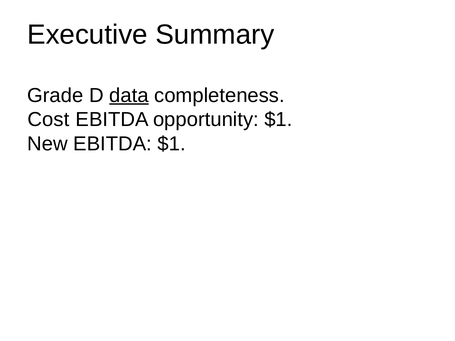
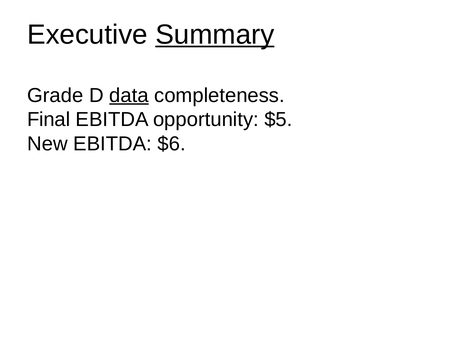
Summary underline: none -> present (215, 35)
Cost: Cost -> Final (49, 120)
opportunity $1: $1 -> $5 (278, 120)
EBITDA $1: $1 -> $6 (172, 144)
